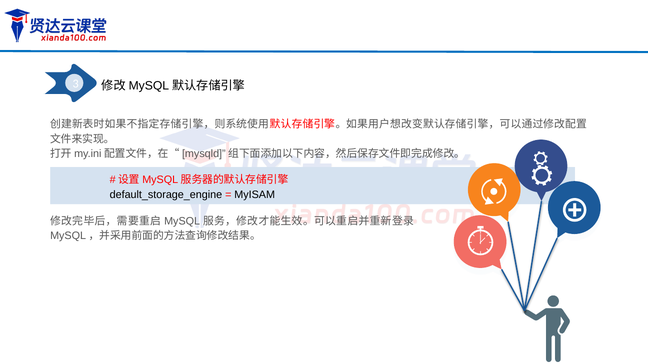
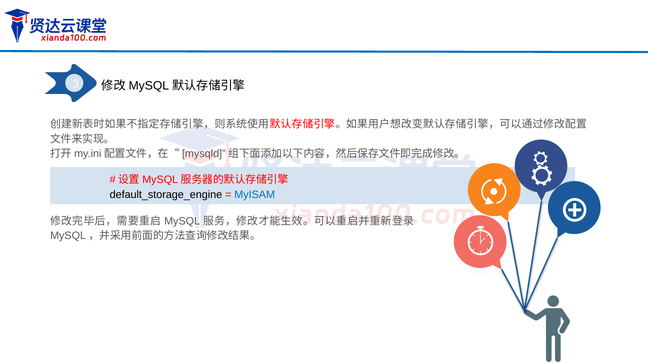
MyISAM colour: black -> blue (255, 195)
